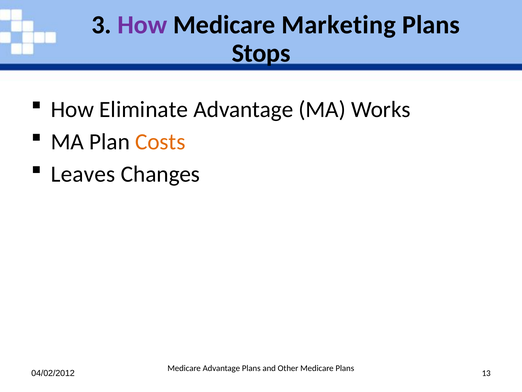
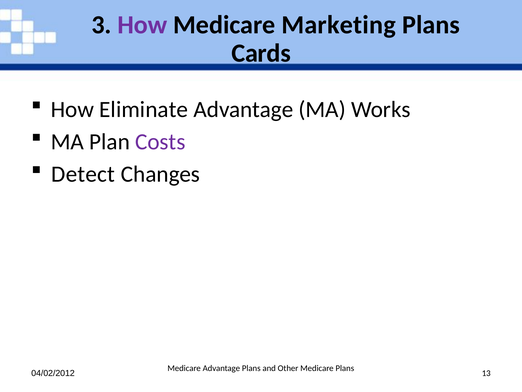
Stops: Stops -> Cards (261, 53)
Costs colour: orange -> purple (160, 142)
Leaves: Leaves -> Detect (83, 174)
